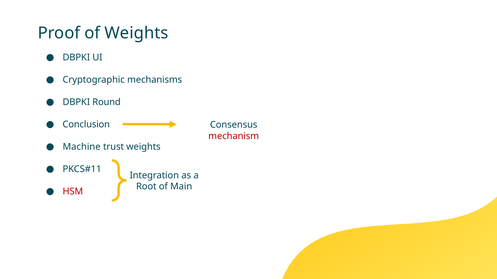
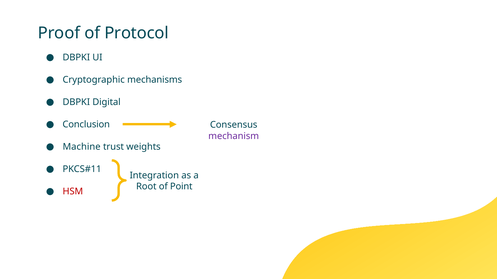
of Weights: Weights -> Protocol (137, 33)
Round: Round -> Digital (107, 102)
mechanism colour: red -> purple (234, 136)
Main: Main -> Point (181, 187)
